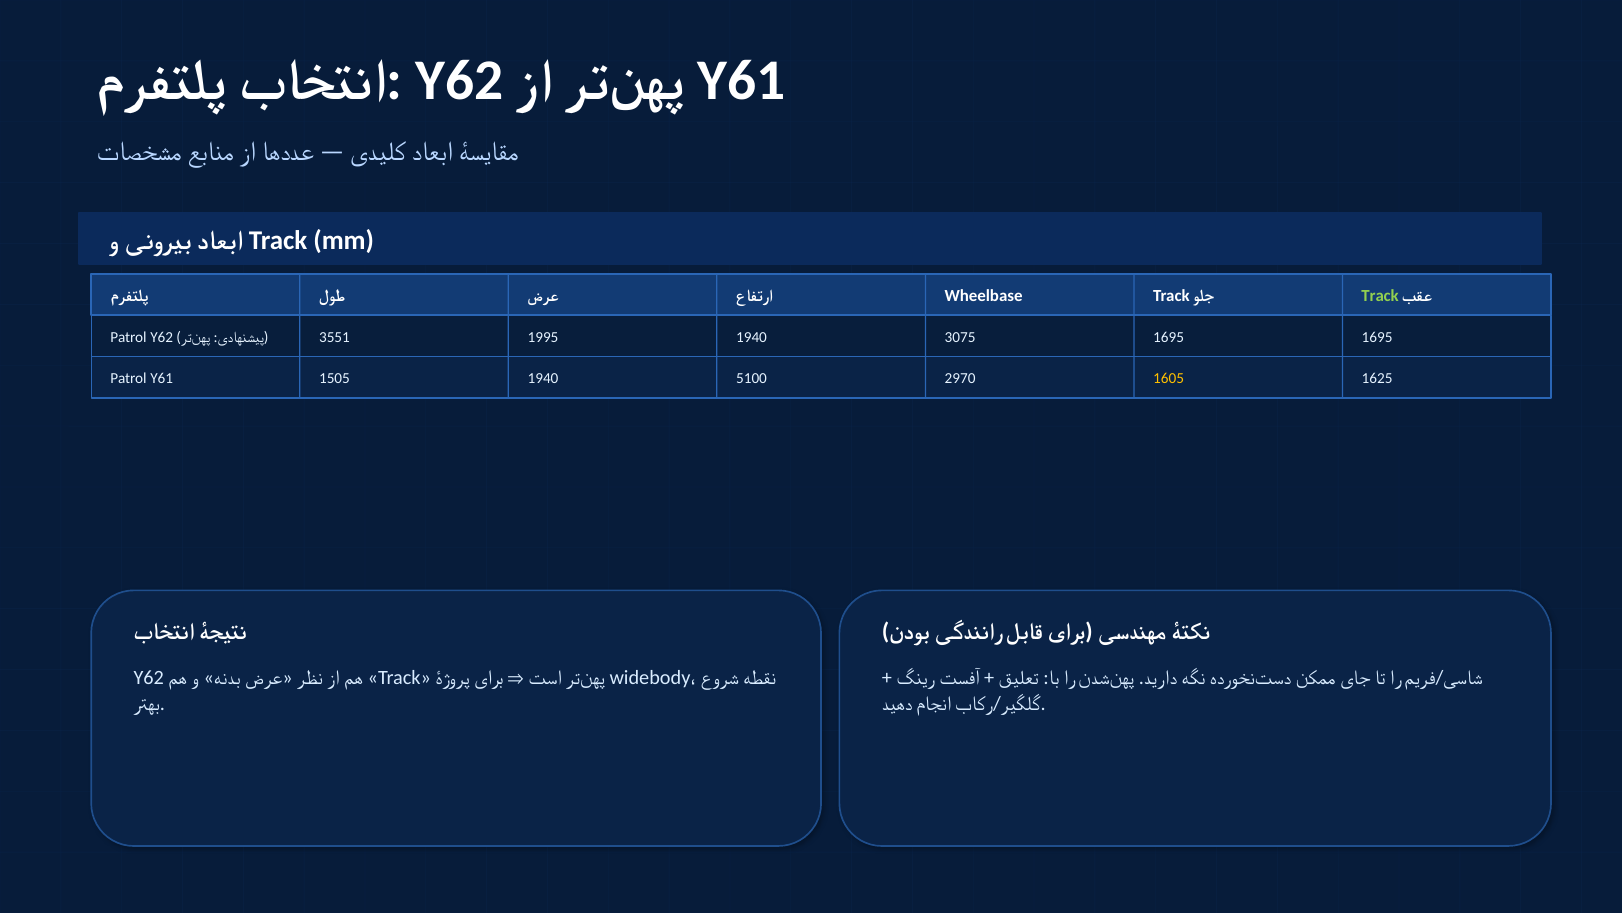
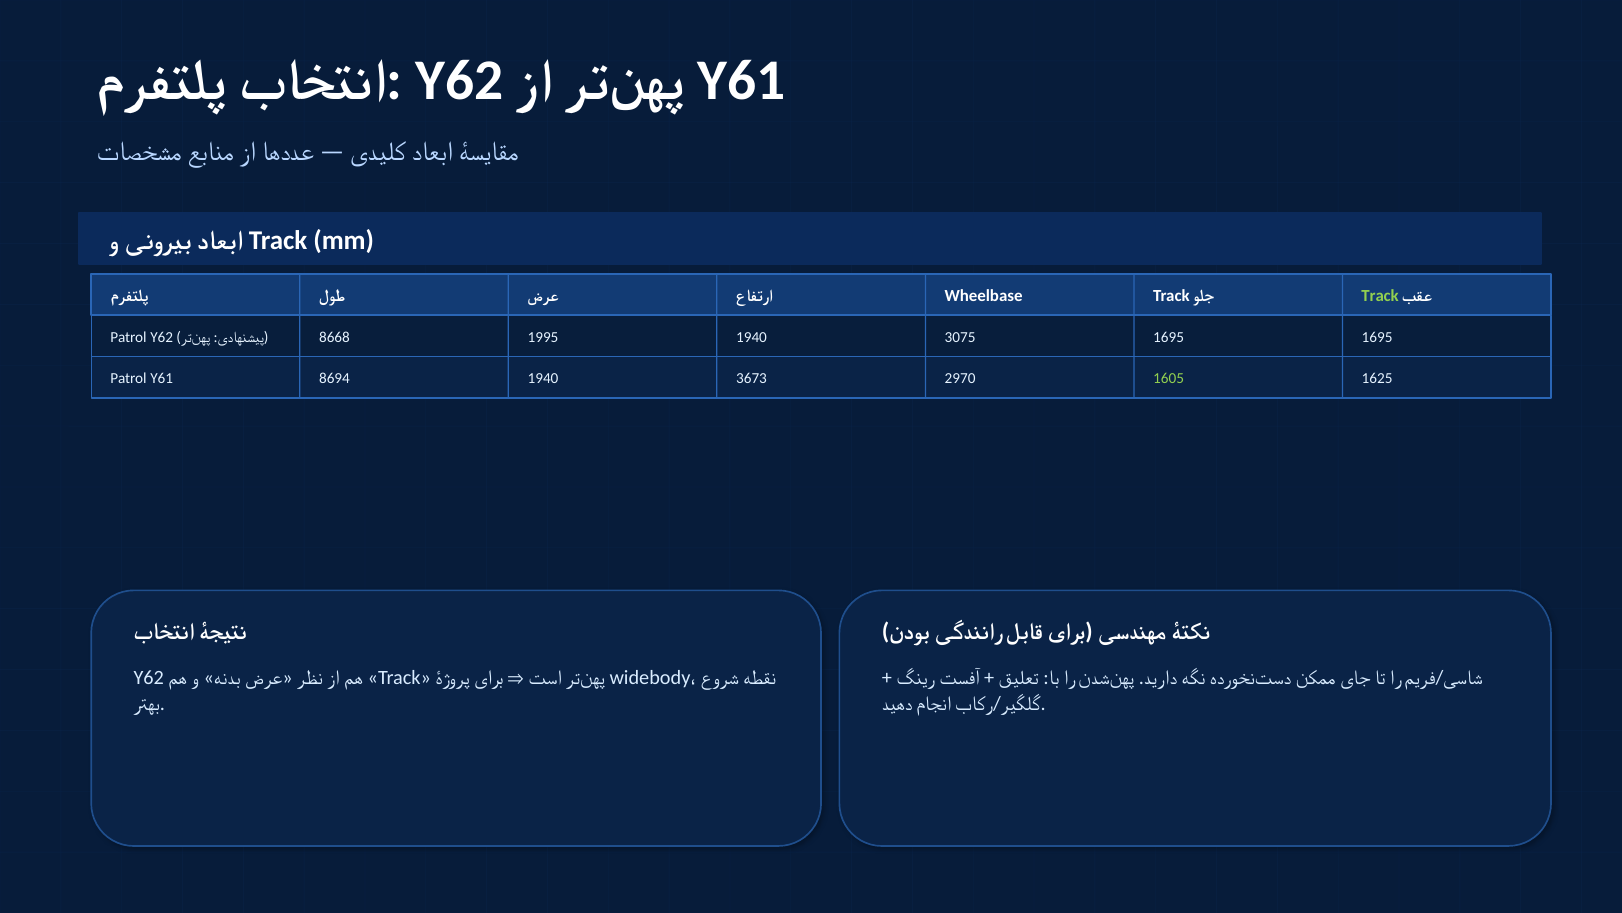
3551: 3551 -> 8668 (334, 337)
1505: 1505 -> 8694 (334, 378)
5100: 5100 -> 3673 (752, 378)
1605 colour: yellow -> light green (1169, 378)
